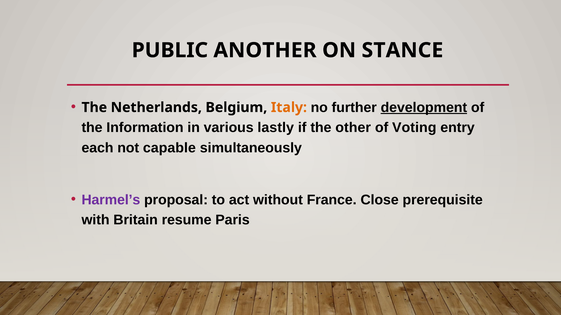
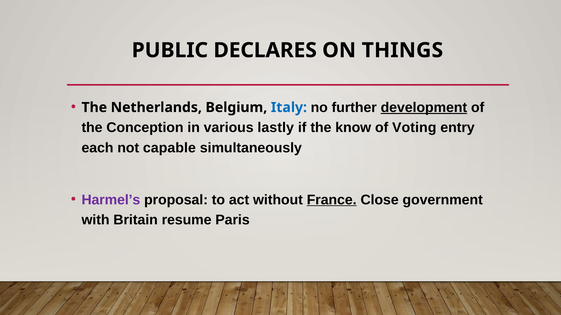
ANOTHER: ANOTHER -> DECLARES (265, 50)
STANCE: STANCE -> THINGS (402, 50)
Italy colour: orange -> blue (289, 108)
Information: Information -> Conception (145, 128)
other: other -> know (353, 128)
France underline: none -> present (332, 200)
prerequisite: prerequisite -> government (443, 200)
